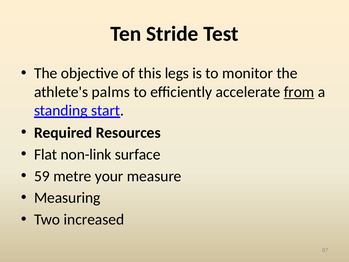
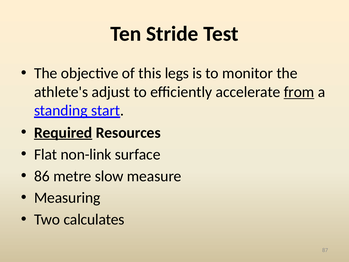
palms: palms -> adjust (111, 92)
Required underline: none -> present (63, 133)
59: 59 -> 86 (42, 176)
your: your -> slow (109, 176)
increased: increased -> calculates (94, 219)
